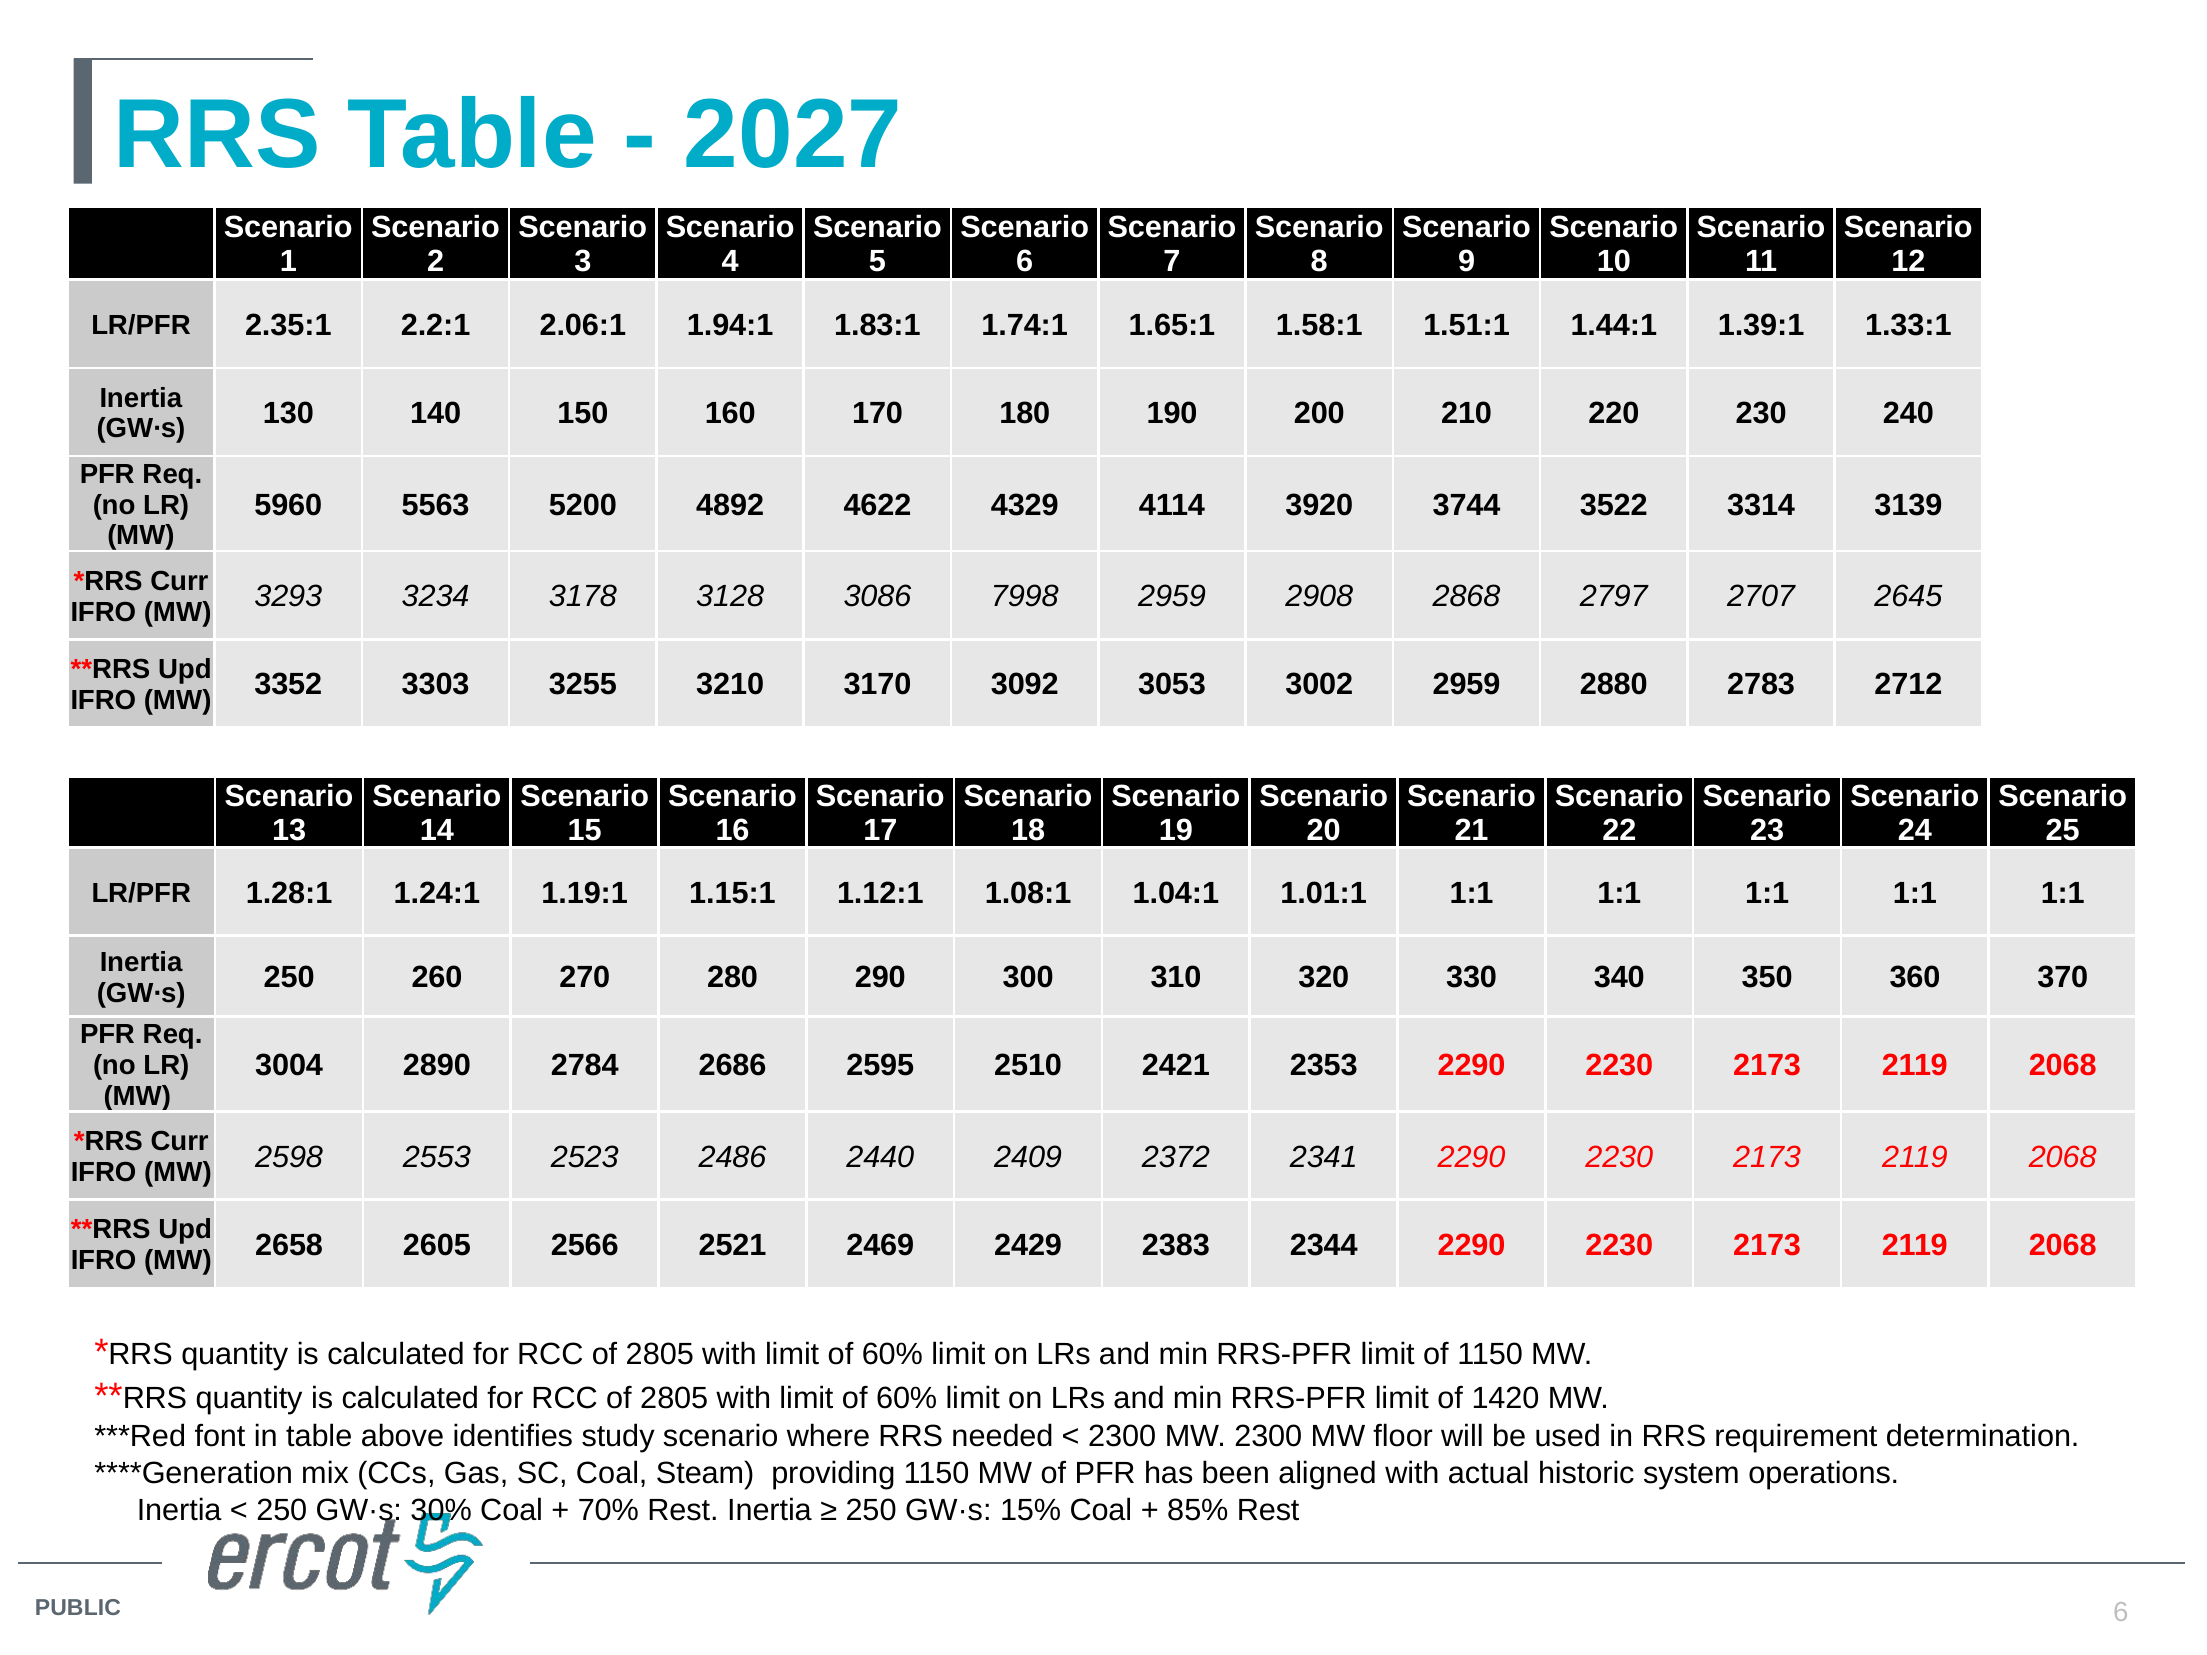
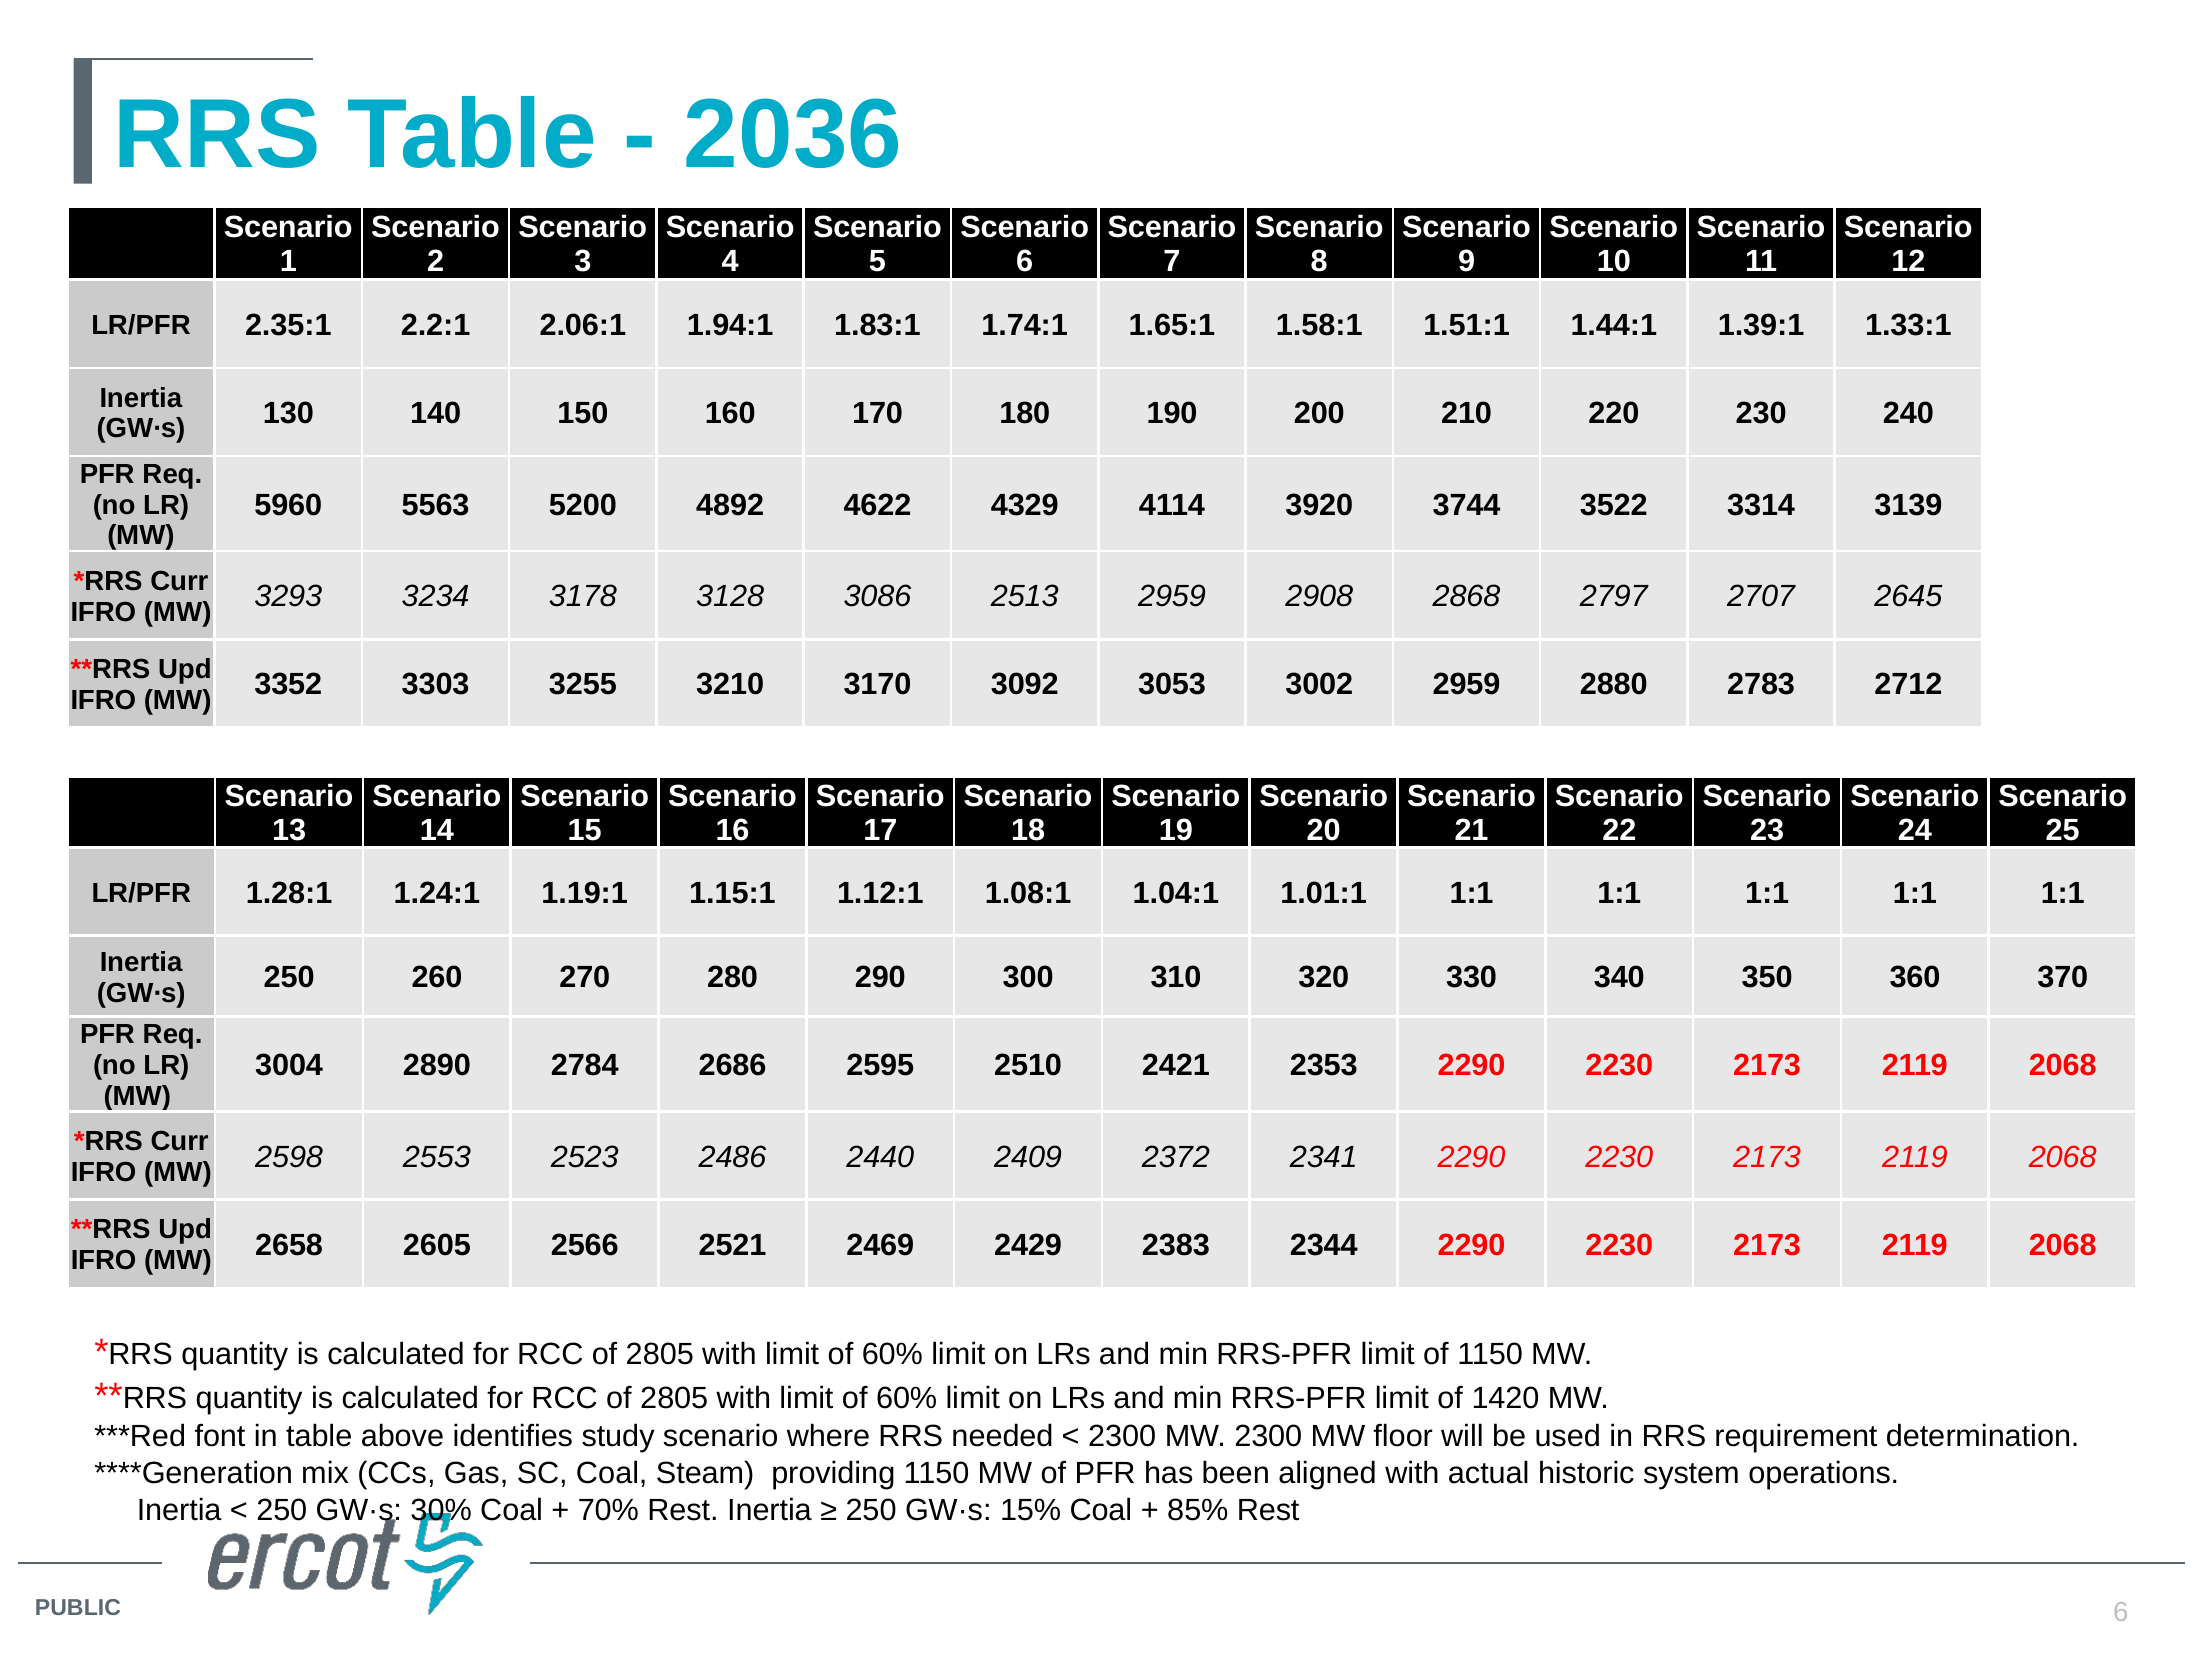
2027: 2027 -> 2036 (793, 135)
7998: 7998 -> 2513 (1025, 597)
